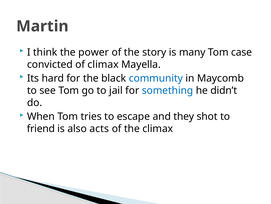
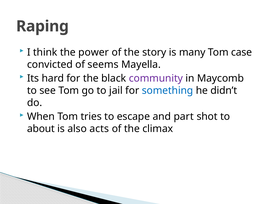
Martin: Martin -> Raping (42, 26)
of climax: climax -> seems (103, 64)
community colour: blue -> purple (156, 78)
they: they -> part (184, 116)
friend: friend -> about (41, 128)
